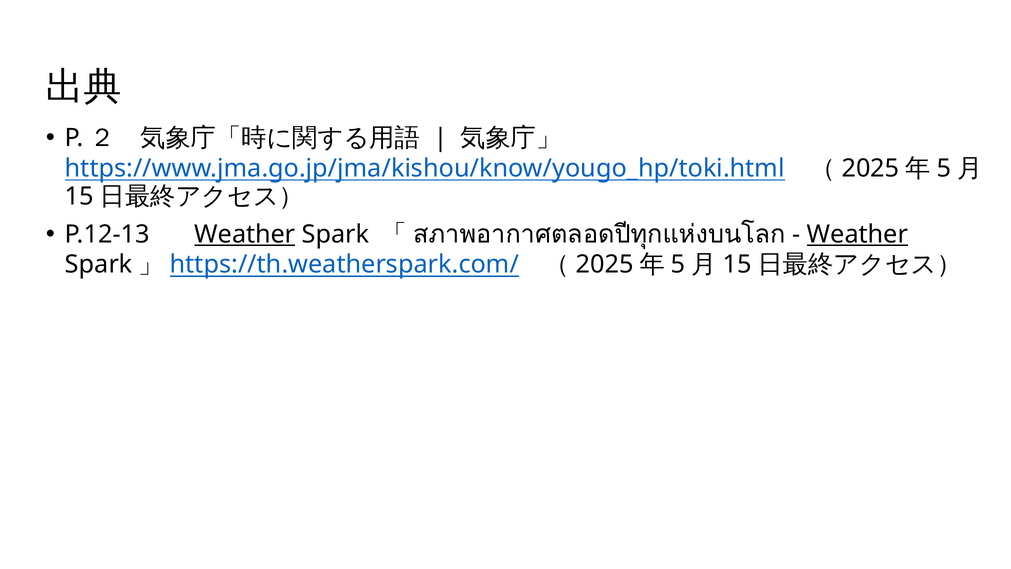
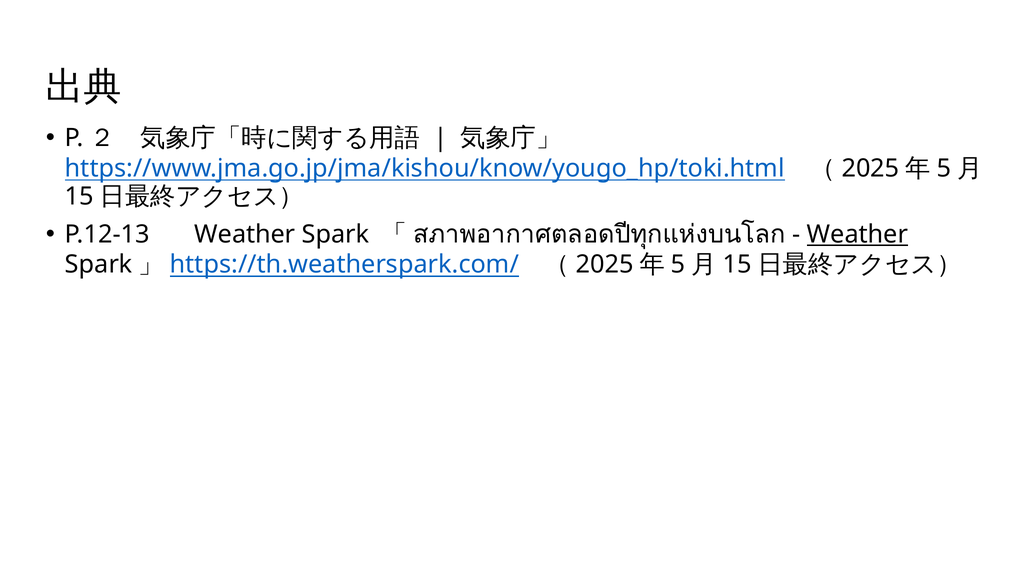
Weather underline: present -> none (245, 234)
